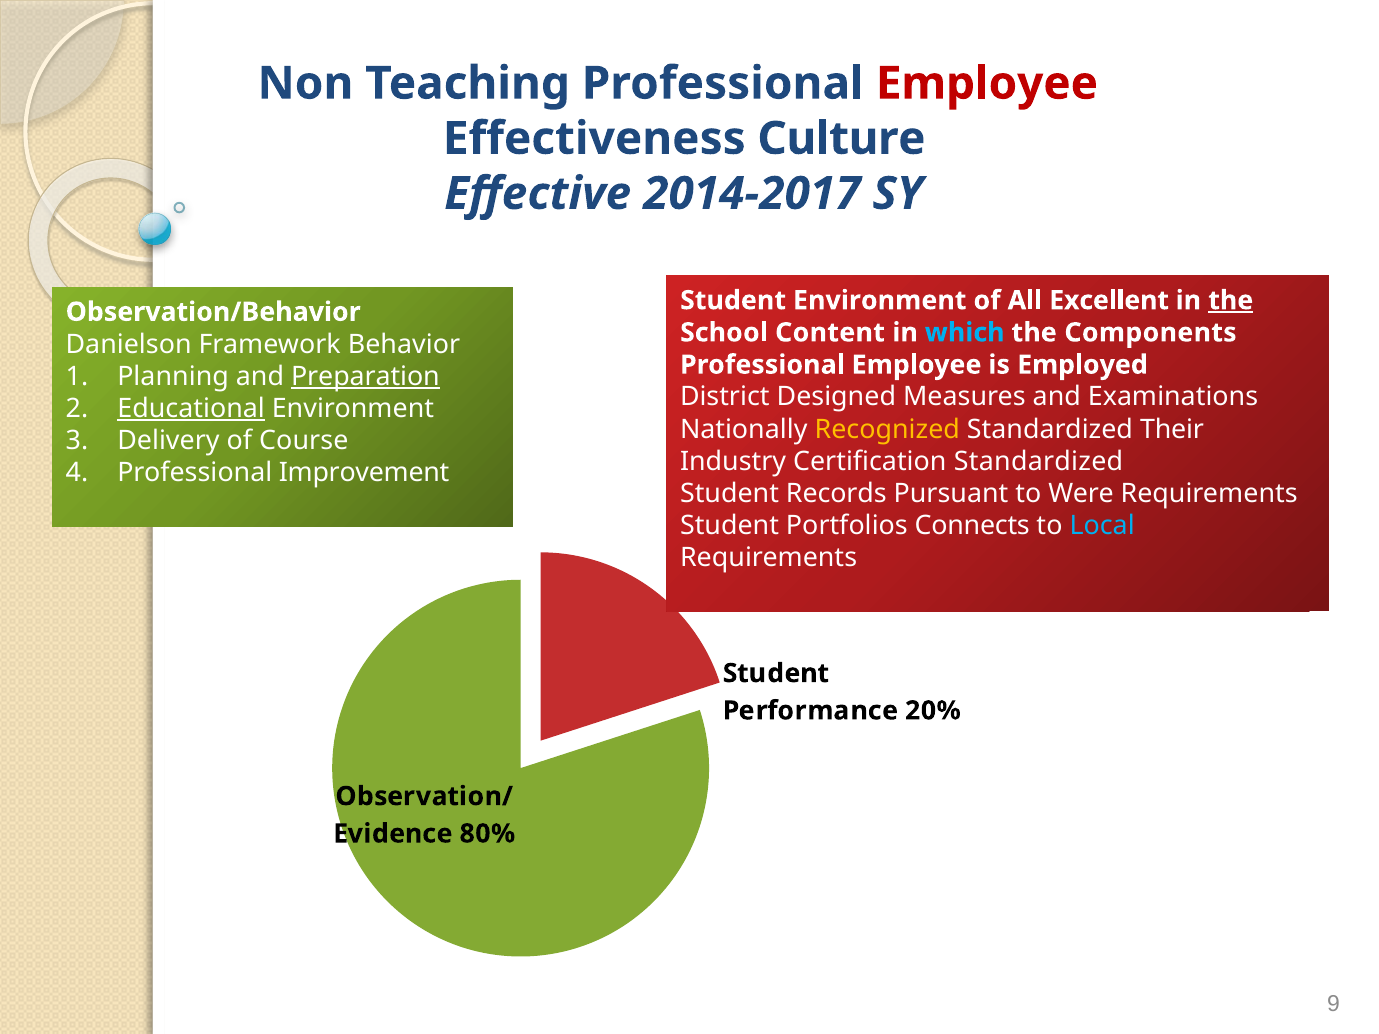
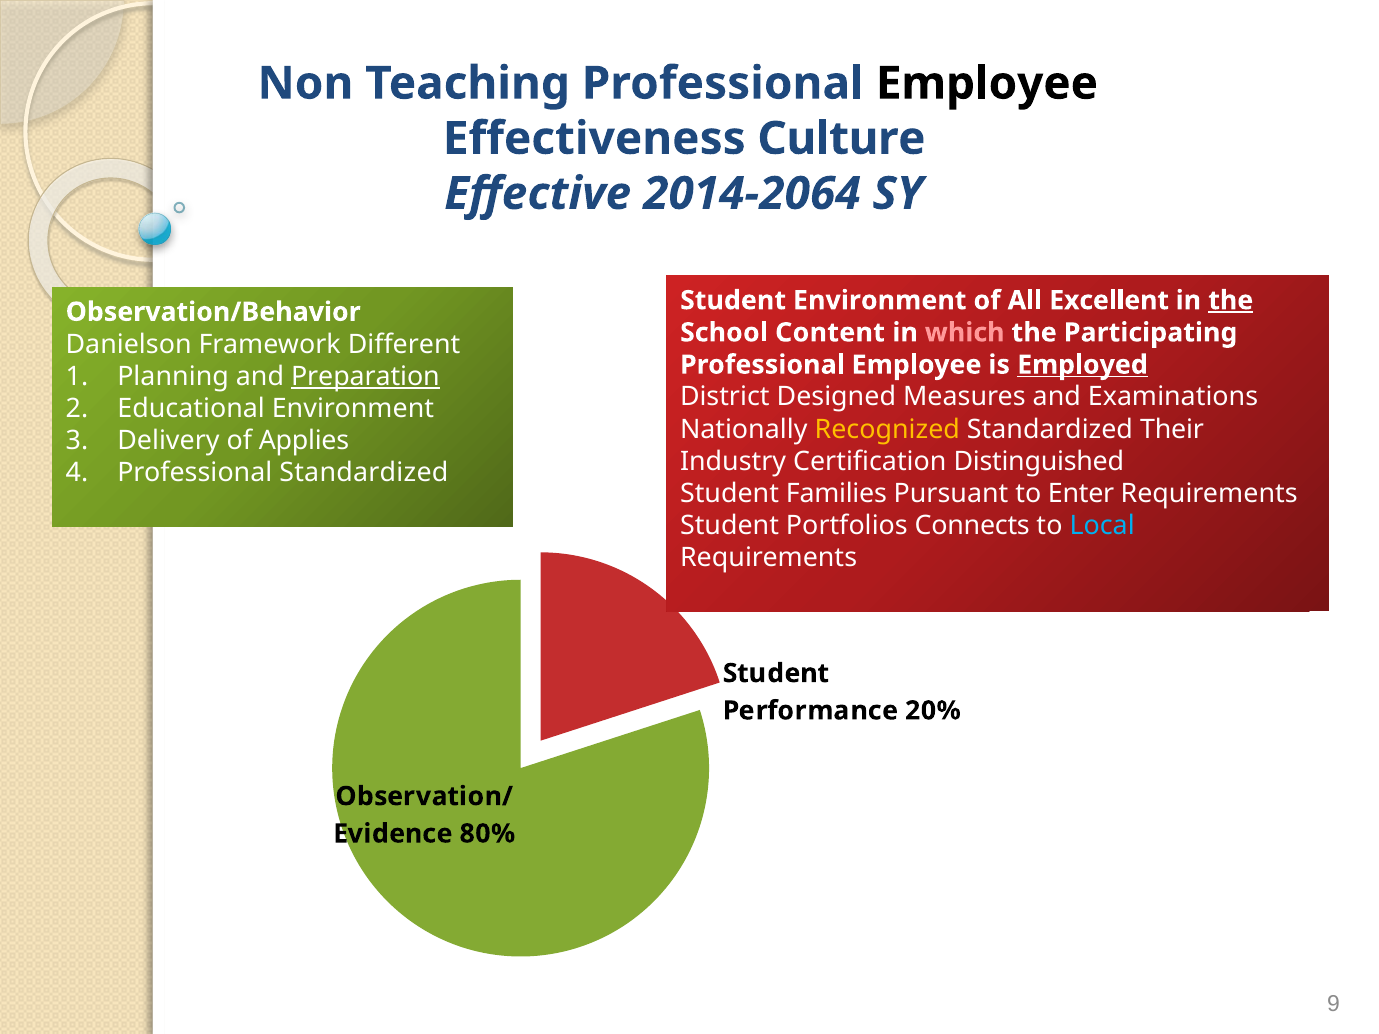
Employee colour: red -> black (987, 84)
2014-2017: 2014-2017 -> 2014-2064 (752, 194)
which colour: light blue -> pink (965, 333)
Components: Components -> Participating (1151, 333)
Behavior: Behavior -> Different (404, 344)
Employed underline: none -> present (1082, 365)
Educational underline: present -> none (191, 409)
Course: Course -> Applies (304, 441)
Certification Standardized: Standardized -> Distinguished (1039, 461)
Professional Improvement: Improvement -> Standardized (364, 473)
Records: Records -> Families (836, 494)
Were: Were -> Enter (1081, 494)
